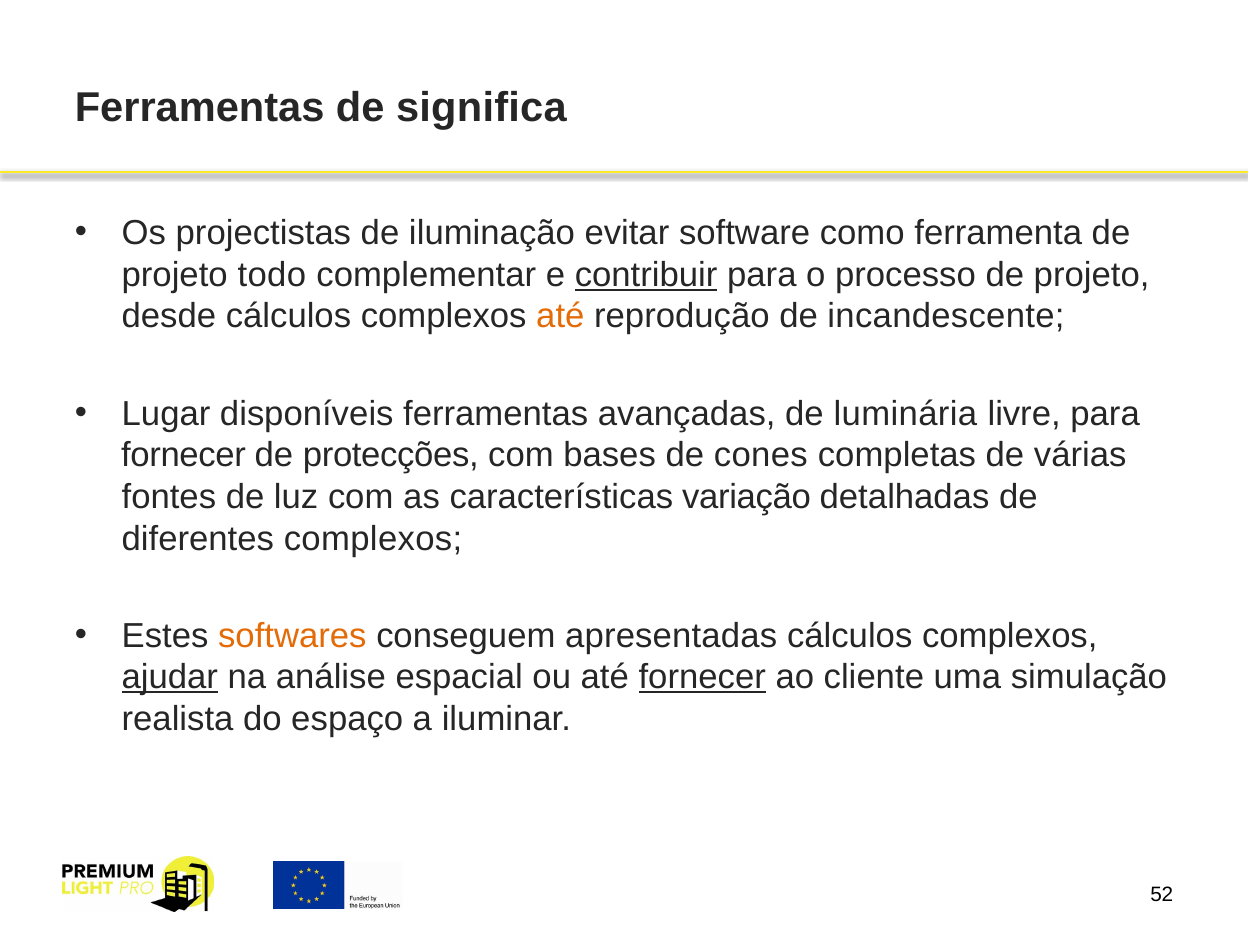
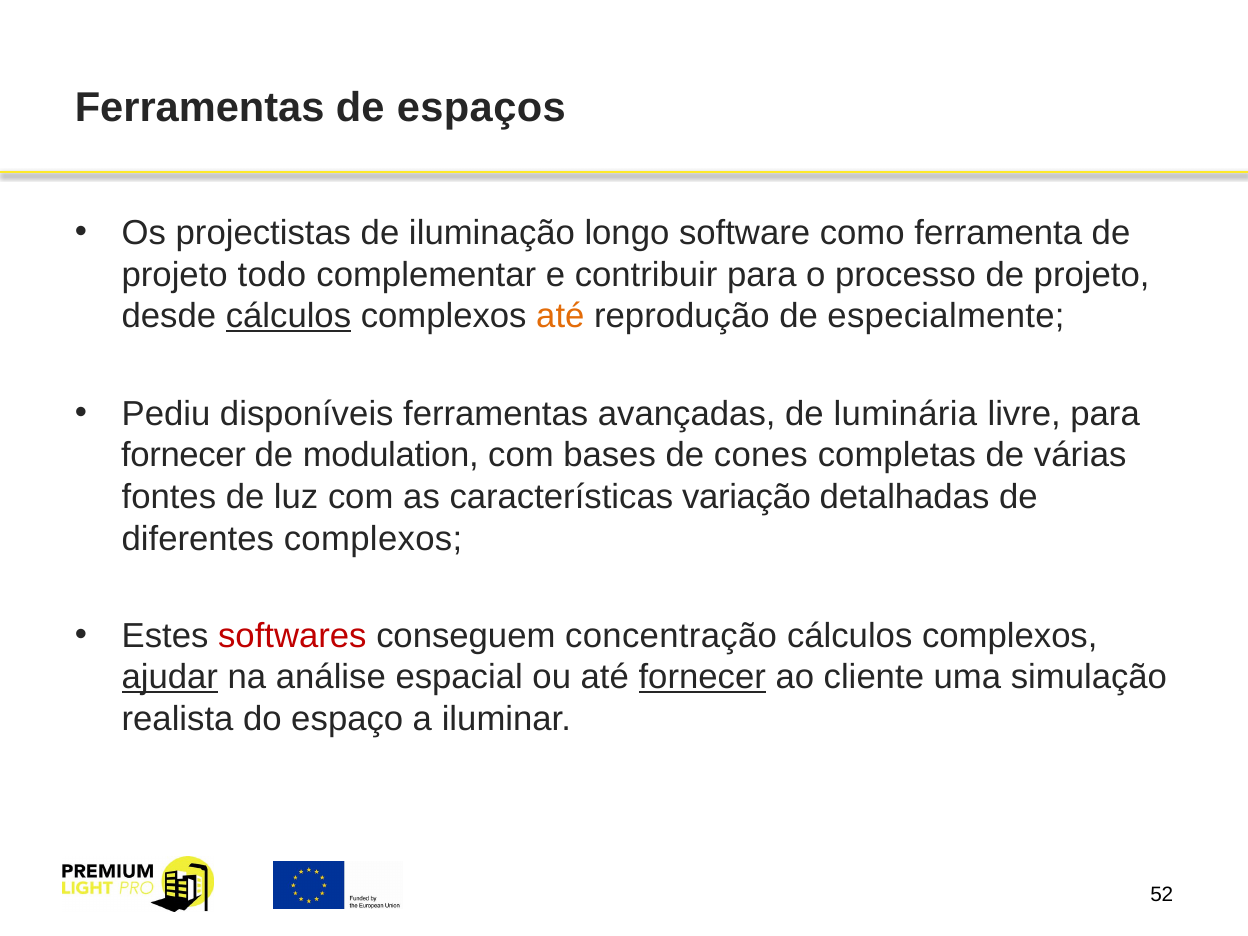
significa: significa -> espaços (481, 108)
evitar: evitar -> longo (627, 233)
contribuir underline: present -> none (646, 275)
cálculos underline: none -> present (288, 316)
incandescente: incandescente -> especialmente (946, 316)
Lugar: Lugar -> Pediu (166, 414)
protecções: protecções -> modulation (391, 455)
softwares colour: orange -> red (292, 636)
apresentadas: apresentadas -> concentração (671, 636)
